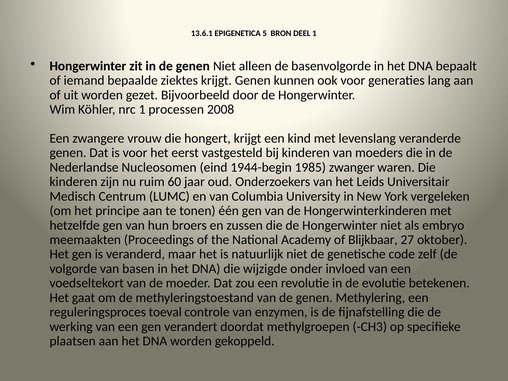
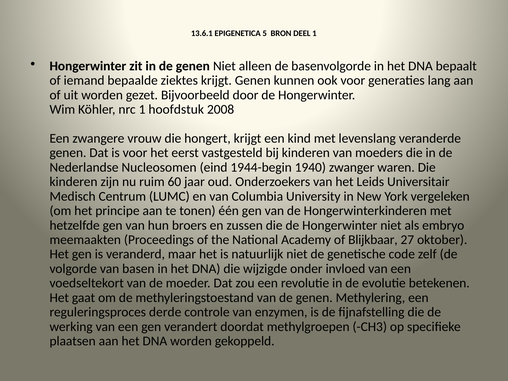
processen: processen -> hoofdstuk (176, 109)
1985: 1985 -> 1940 (310, 167)
toeval: toeval -> derde (165, 312)
